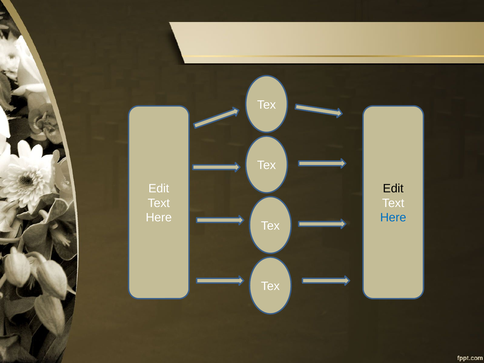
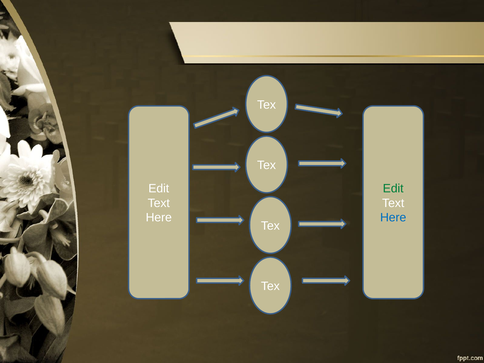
Edit colour: black -> green (393, 189)
